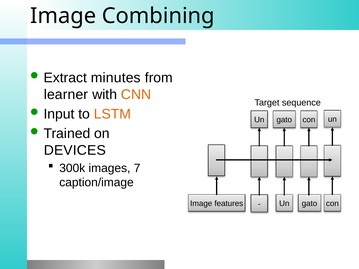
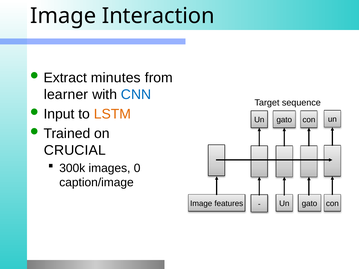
Combining: Combining -> Interaction (158, 16)
CNN colour: orange -> blue (136, 95)
DEVICES: DEVICES -> CRUCIAL (75, 150)
7: 7 -> 0 (137, 168)
